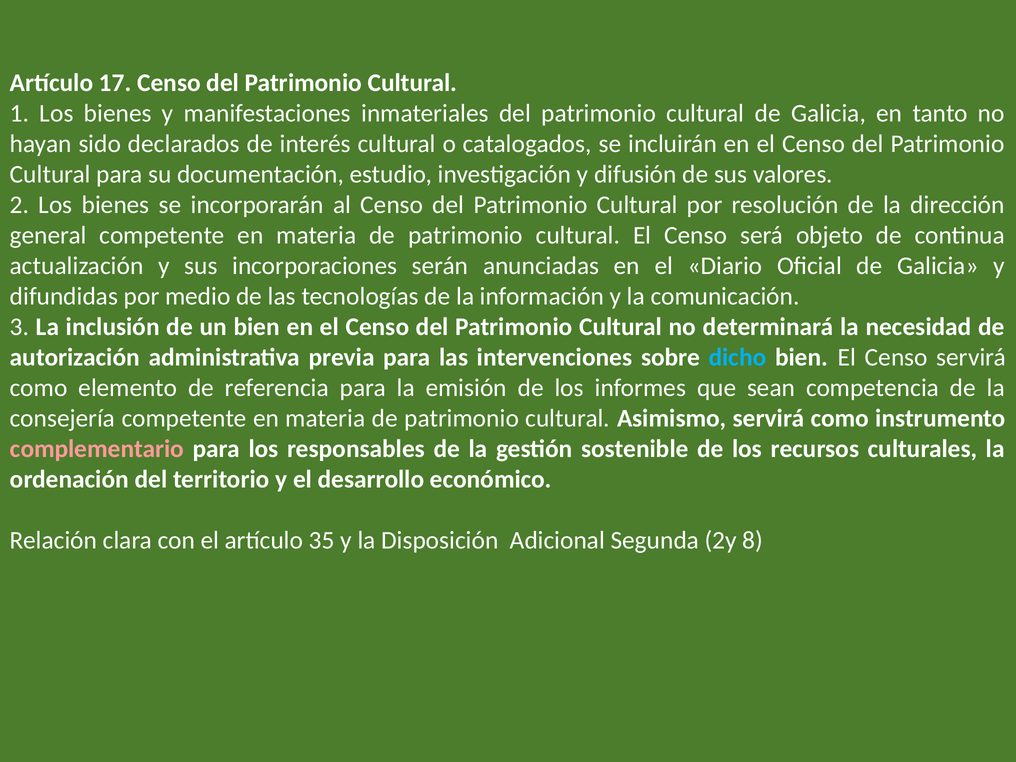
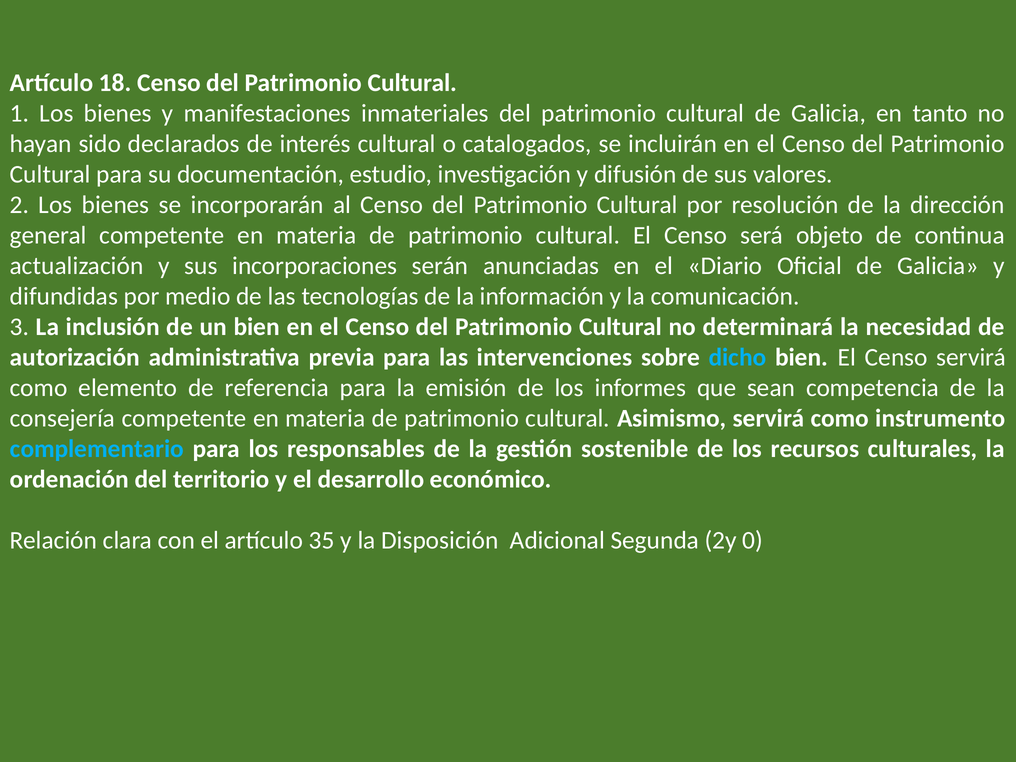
17: 17 -> 18 (115, 83)
complementario colour: pink -> light blue (97, 449)
8: 8 -> 0 (753, 540)
